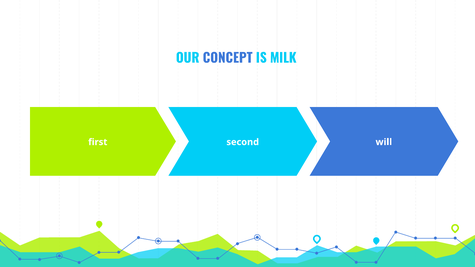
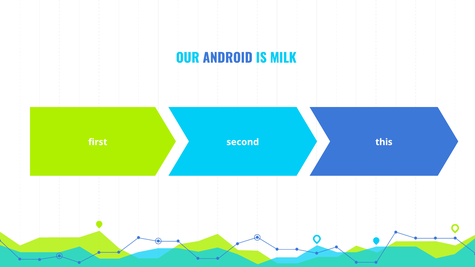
CONCEPT: CONCEPT -> ANDROID (228, 58)
will: will -> this (384, 142)
